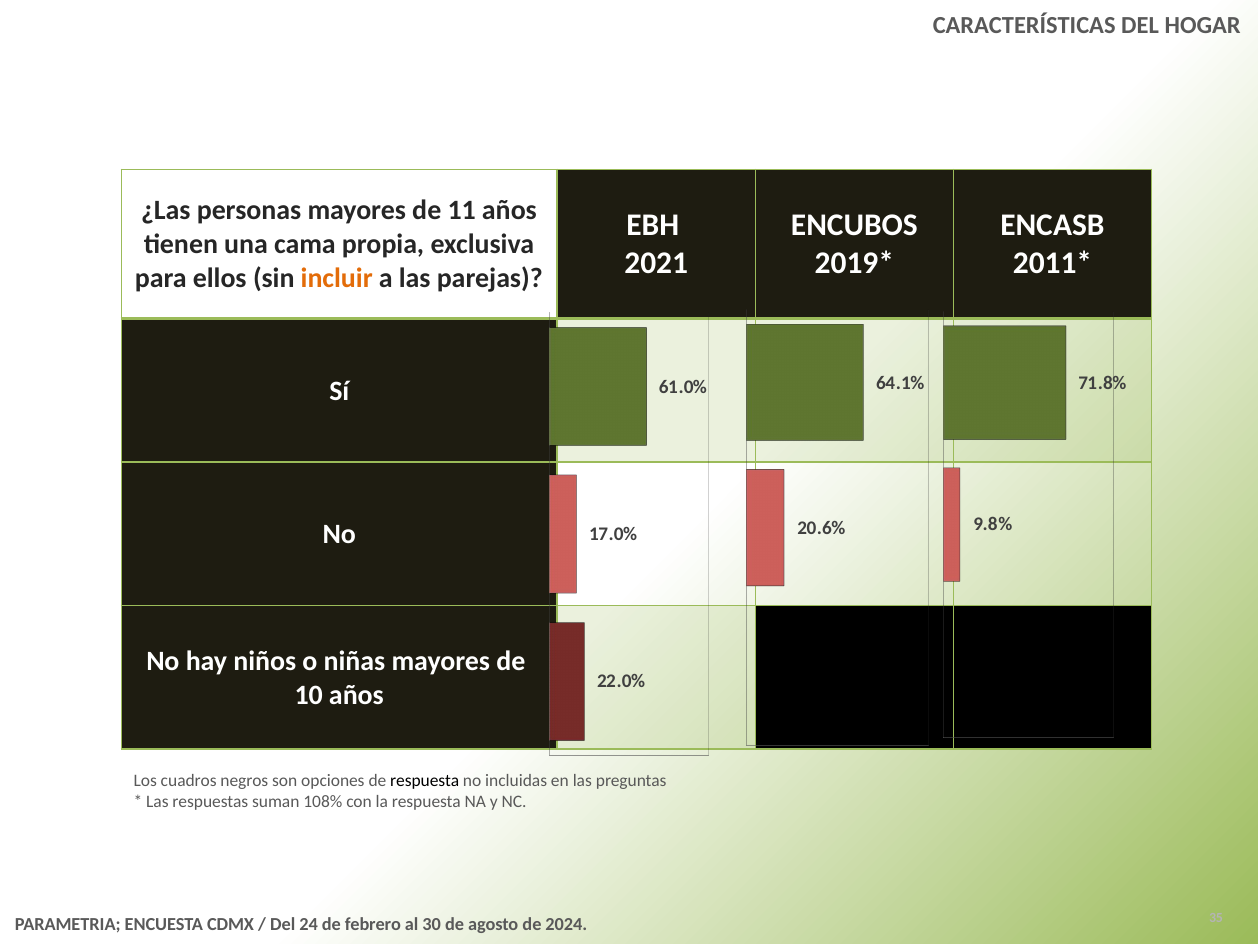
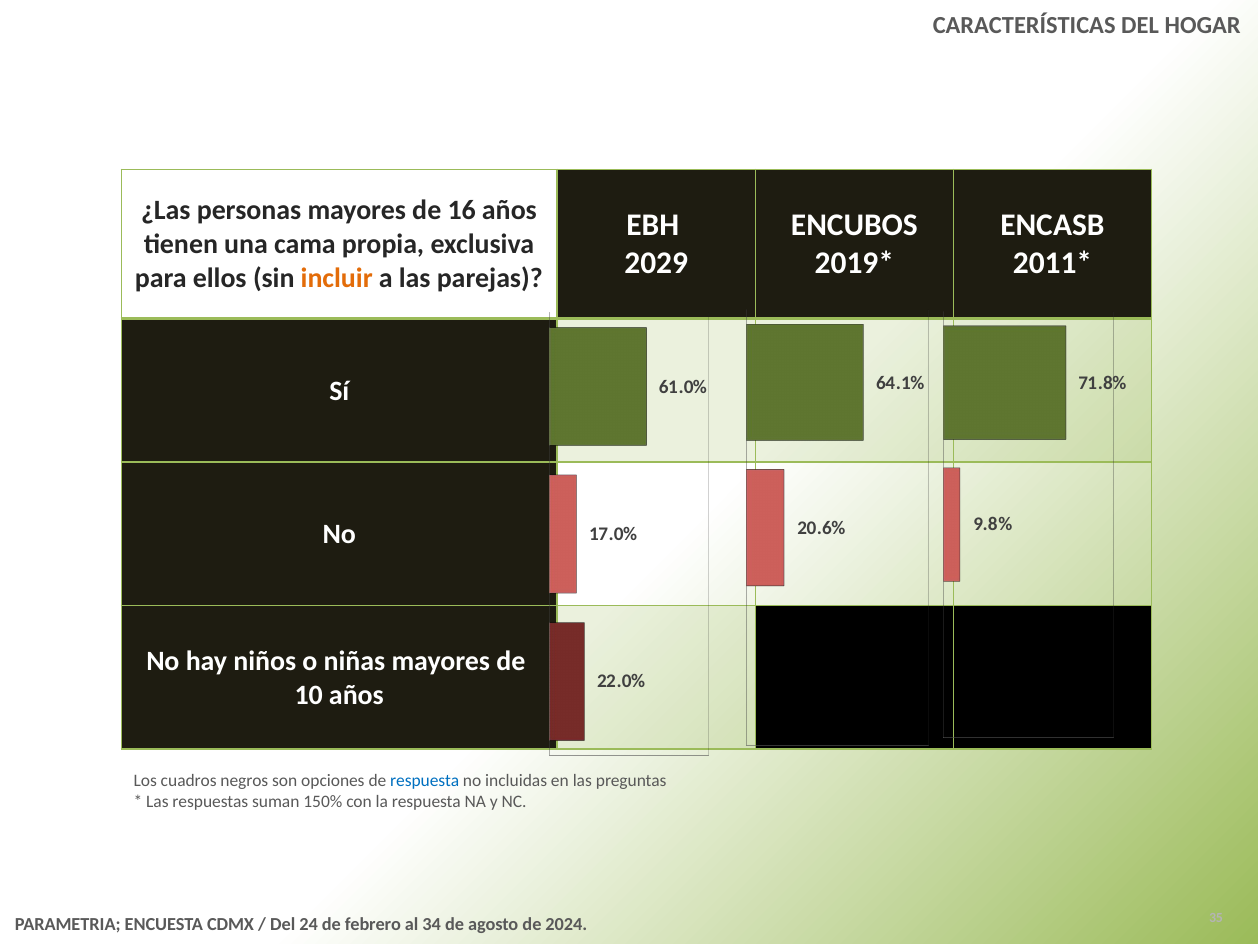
11: 11 -> 16 (462, 210)
2021: 2021 -> 2029 (656, 263)
respuesta colour: black -> blue (425, 780)
108%: 108% -> 150% (323, 801)
30: 30 -> 34 (432, 924)
